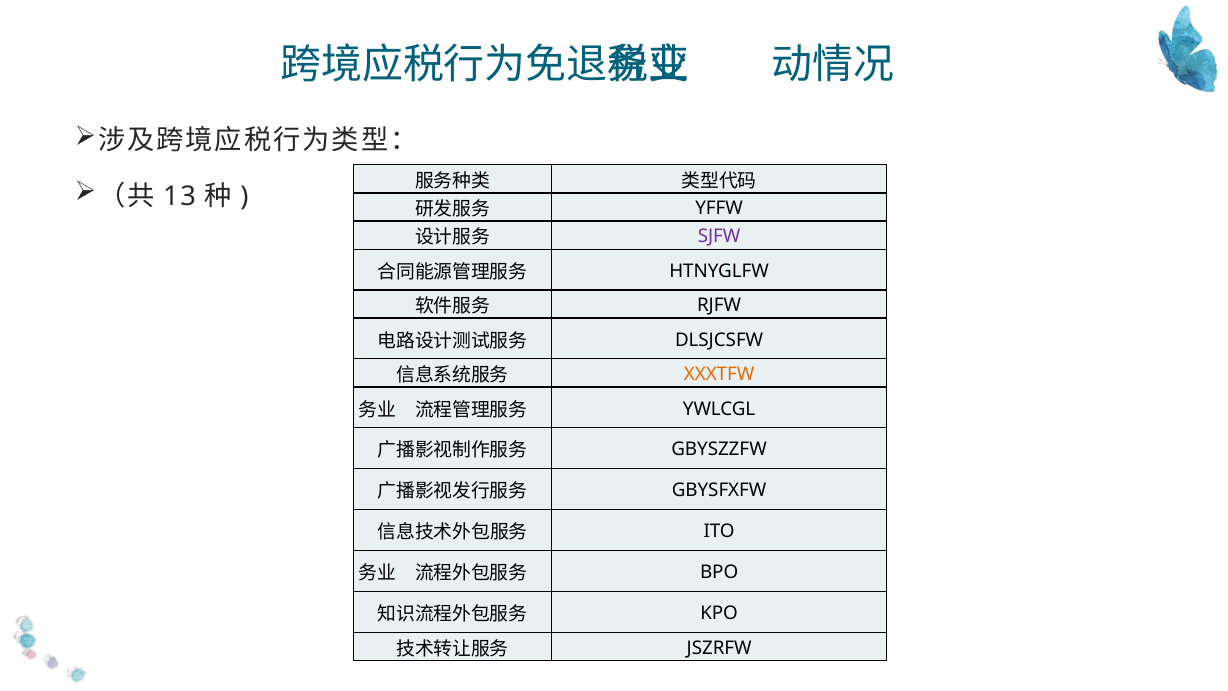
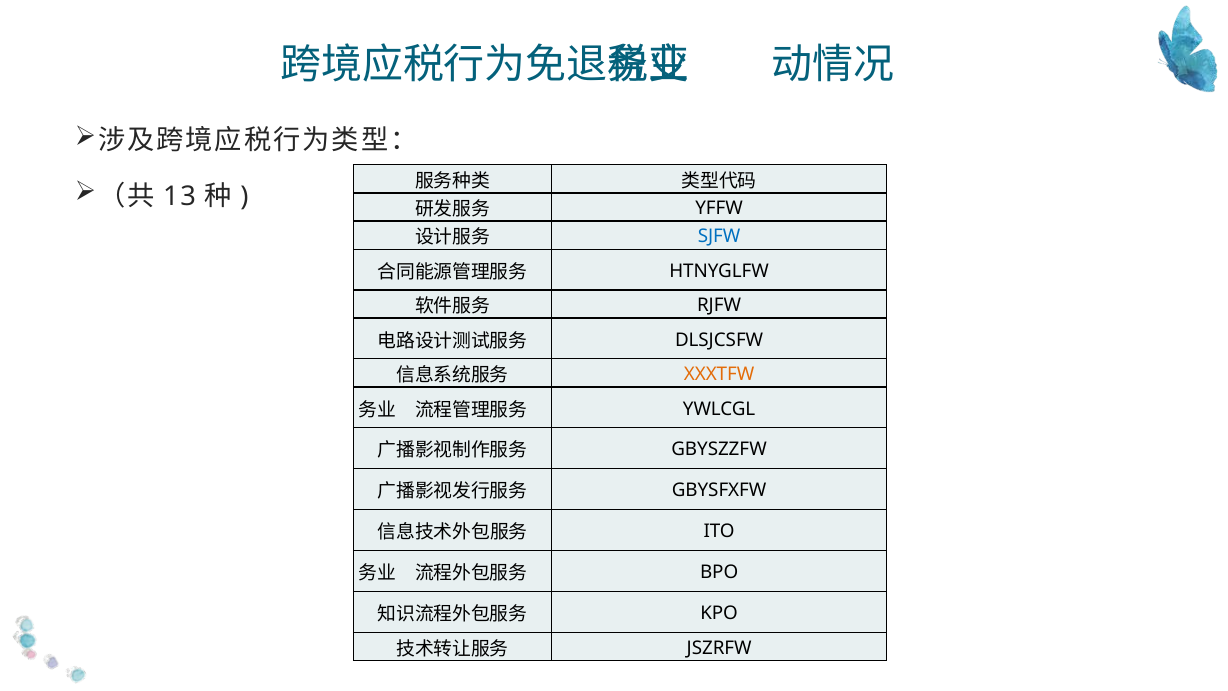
SJFW colour: purple -> blue (719, 236)
